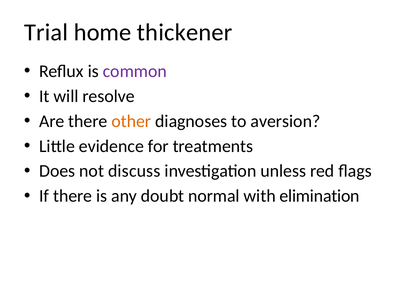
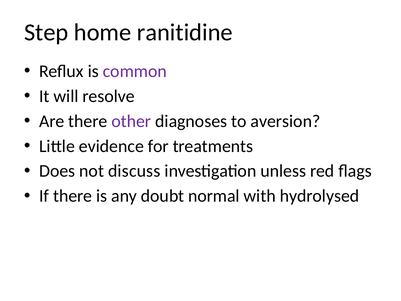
Trial: Trial -> Step (46, 32)
thickener: thickener -> ranitidine (185, 32)
other colour: orange -> purple (131, 121)
elimination: elimination -> hydrolysed (319, 196)
